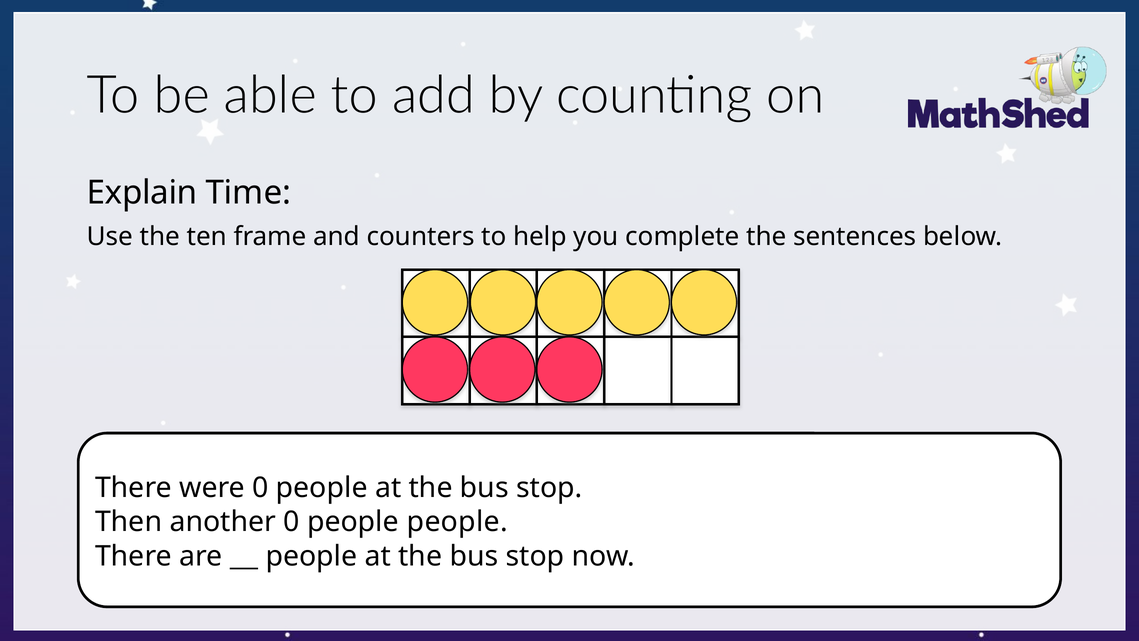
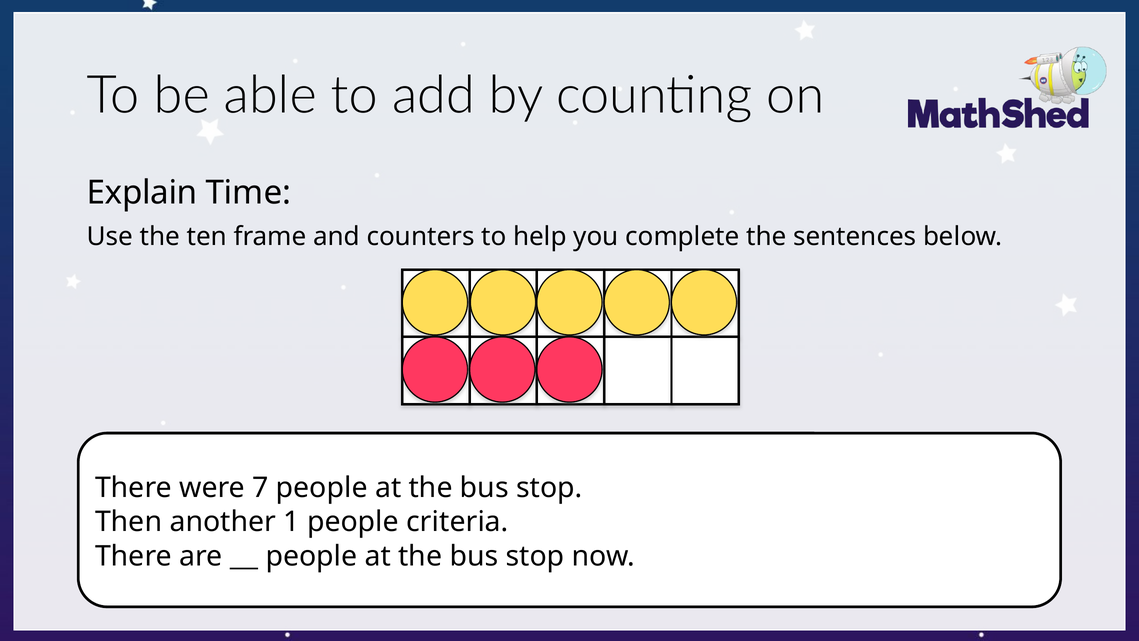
were 0: 0 -> 7 (260, 488)
another 0: 0 -> 1 (292, 522)
people people: people -> criteria (457, 522)
